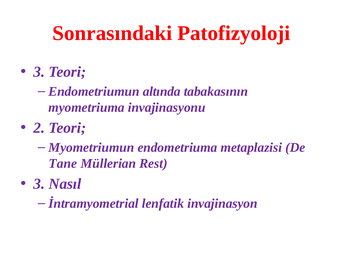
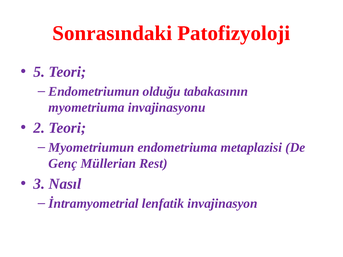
3: 3 -> 5 (39, 72)
altında: altında -> olduğu (162, 92)
Tane: Tane -> Genç (63, 164)
